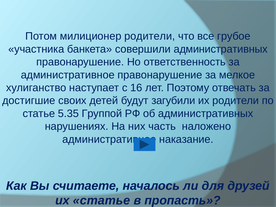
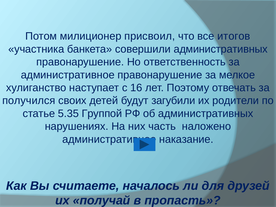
милиционер родители: родители -> присвоил (150, 36)
грубое: грубое -> итогов (234, 36)
достигшие: достигшие -> получился (29, 101)
их статье: статье -> получай (102, 200)
